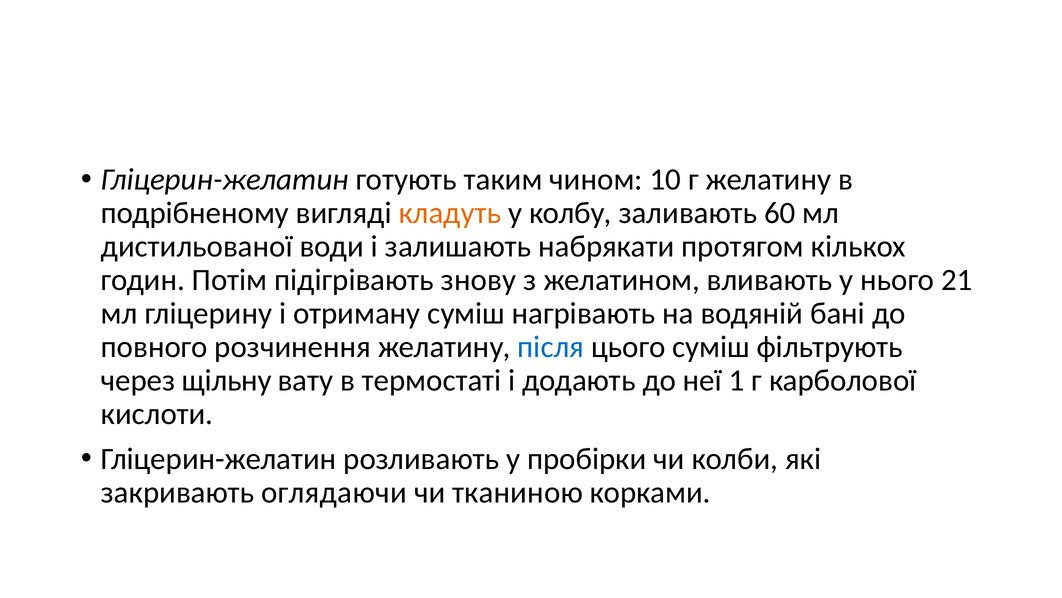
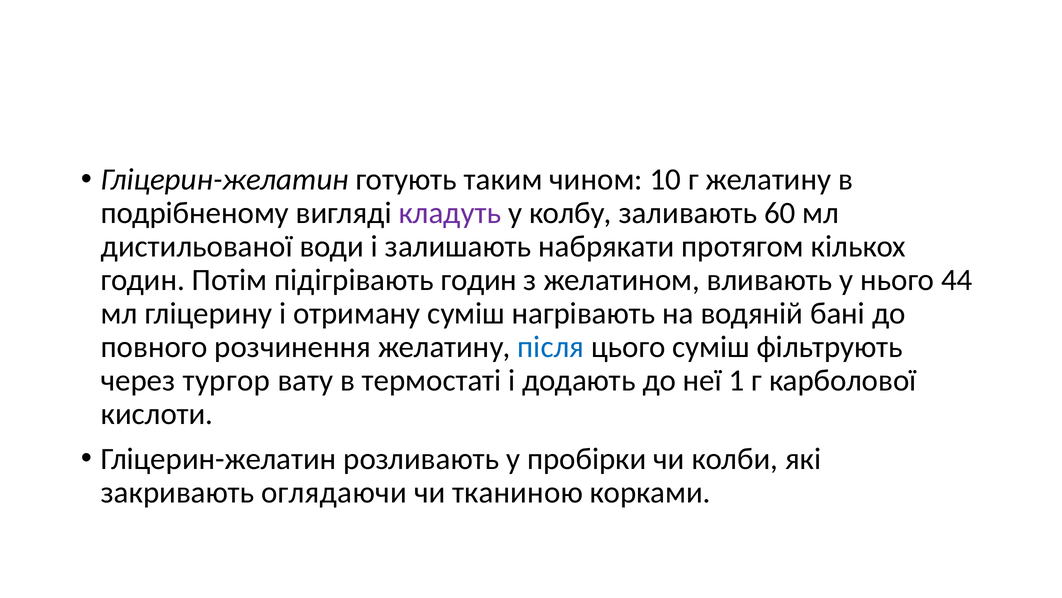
кладуть colour: orange -> purple (450, 213)
підігрівають знову: знову -> годин (479, 280)
21: 21 -> 44 (957, 280)
щільну: щільну -> тургор (226, 380)
